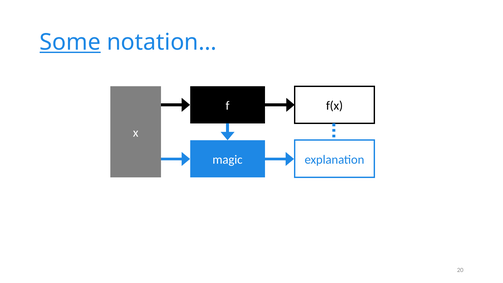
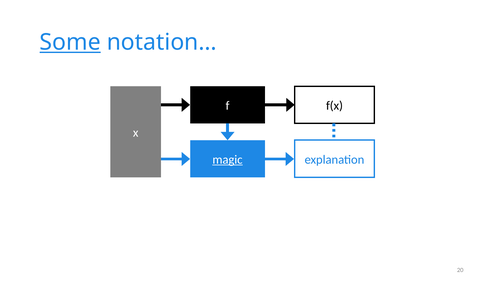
magic underline: none -> present (228, 160)
